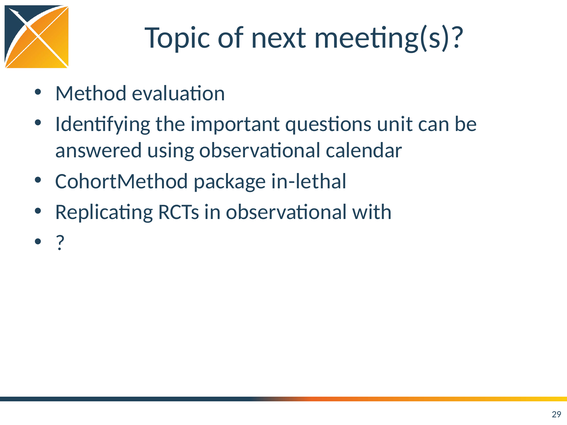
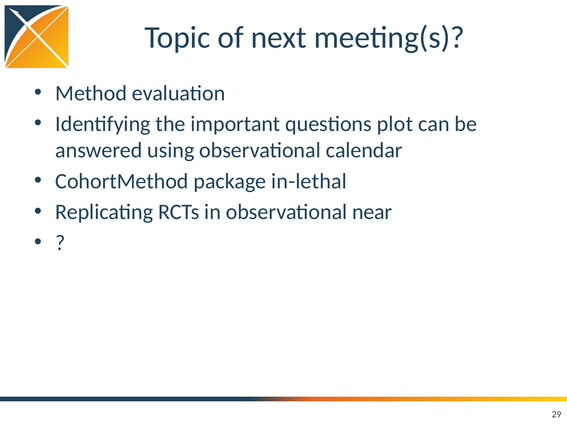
unit: unit -> plot (395, 124)
with: with -> near (372, 212)
